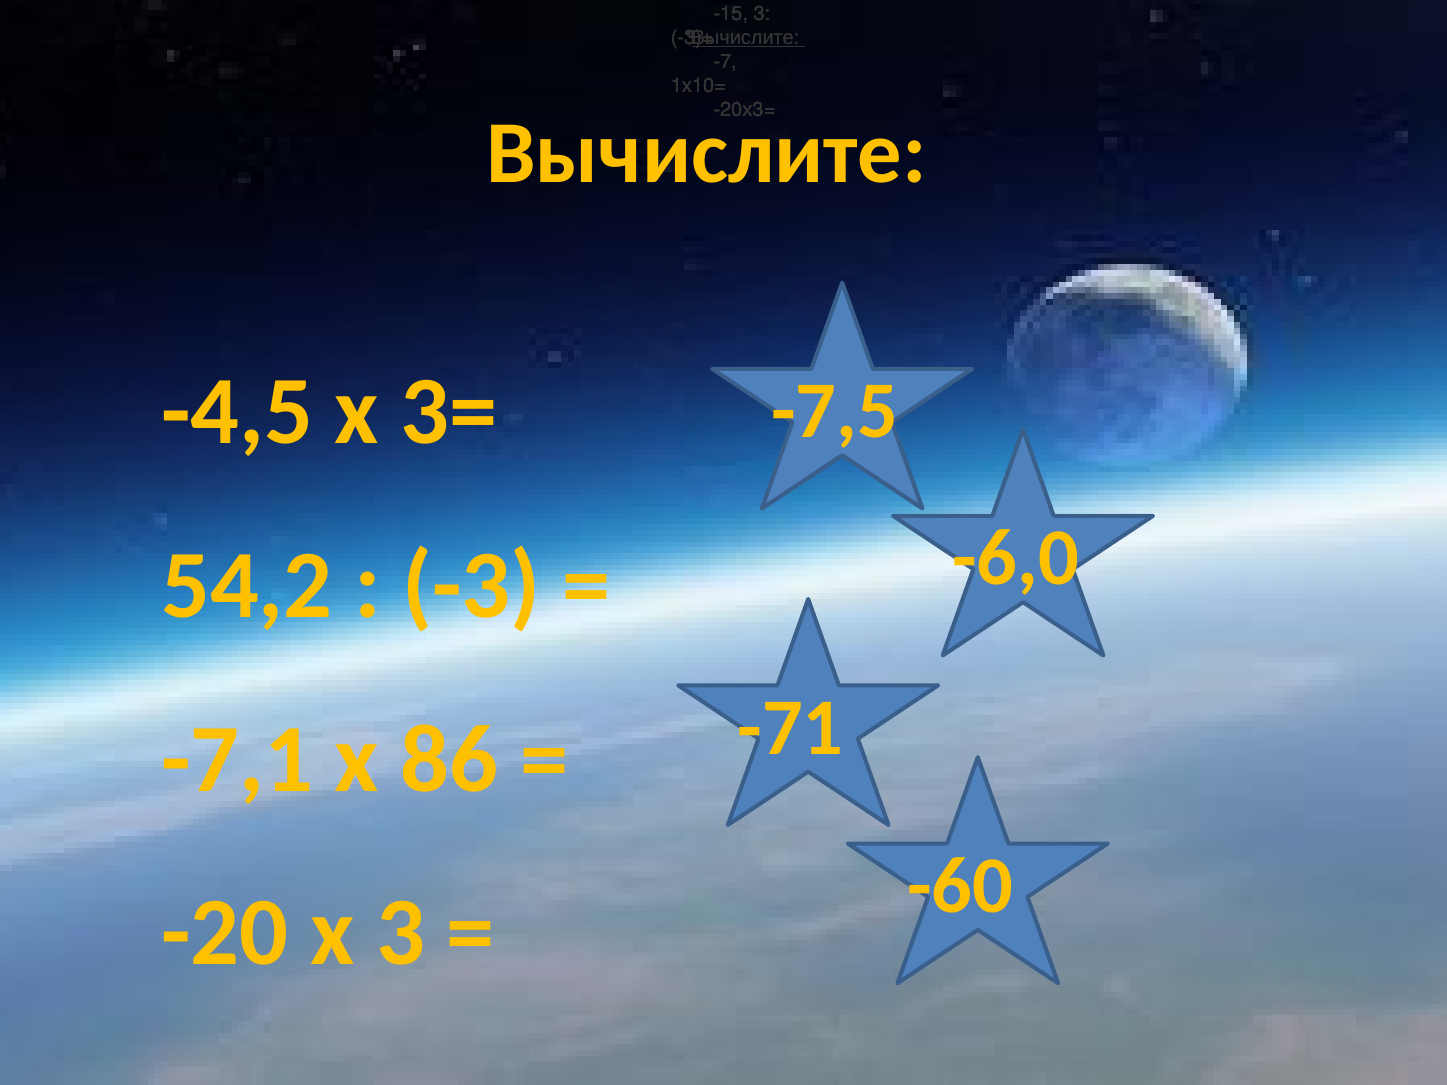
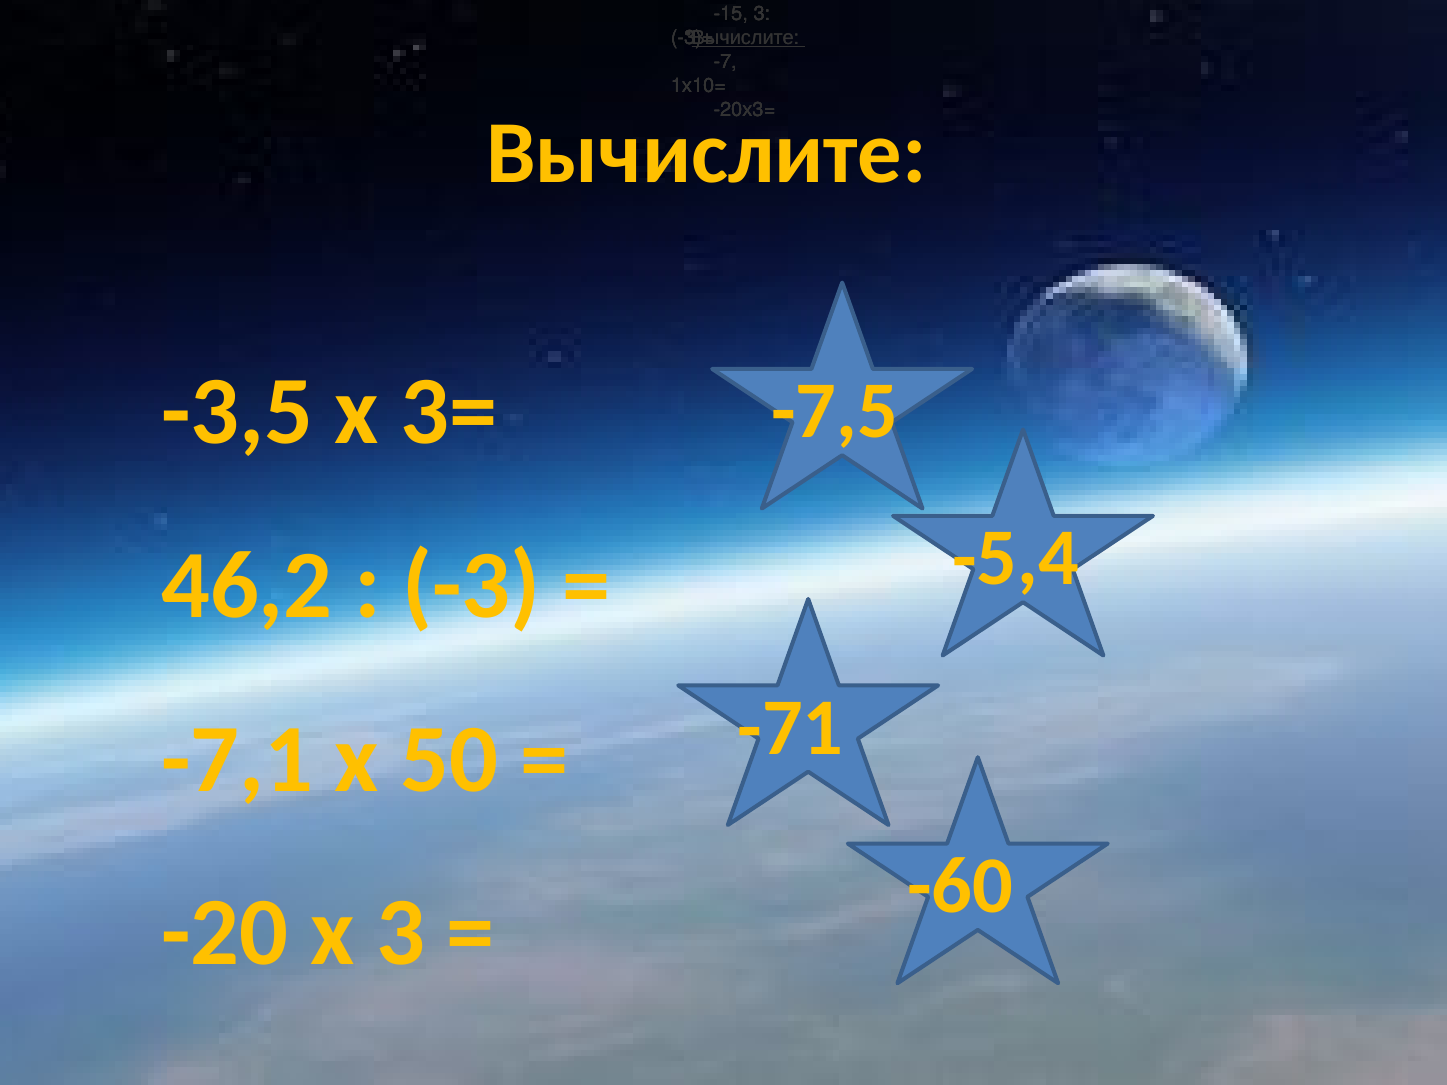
-4,5: -4,5 -> -3,5 (237, 412)
-6,0: -6,0 -> -5,4 (1016, 558)
54,2: 54,2 -> 46,2 (247, 586)
86: 86 -> 50 (450, 759)
